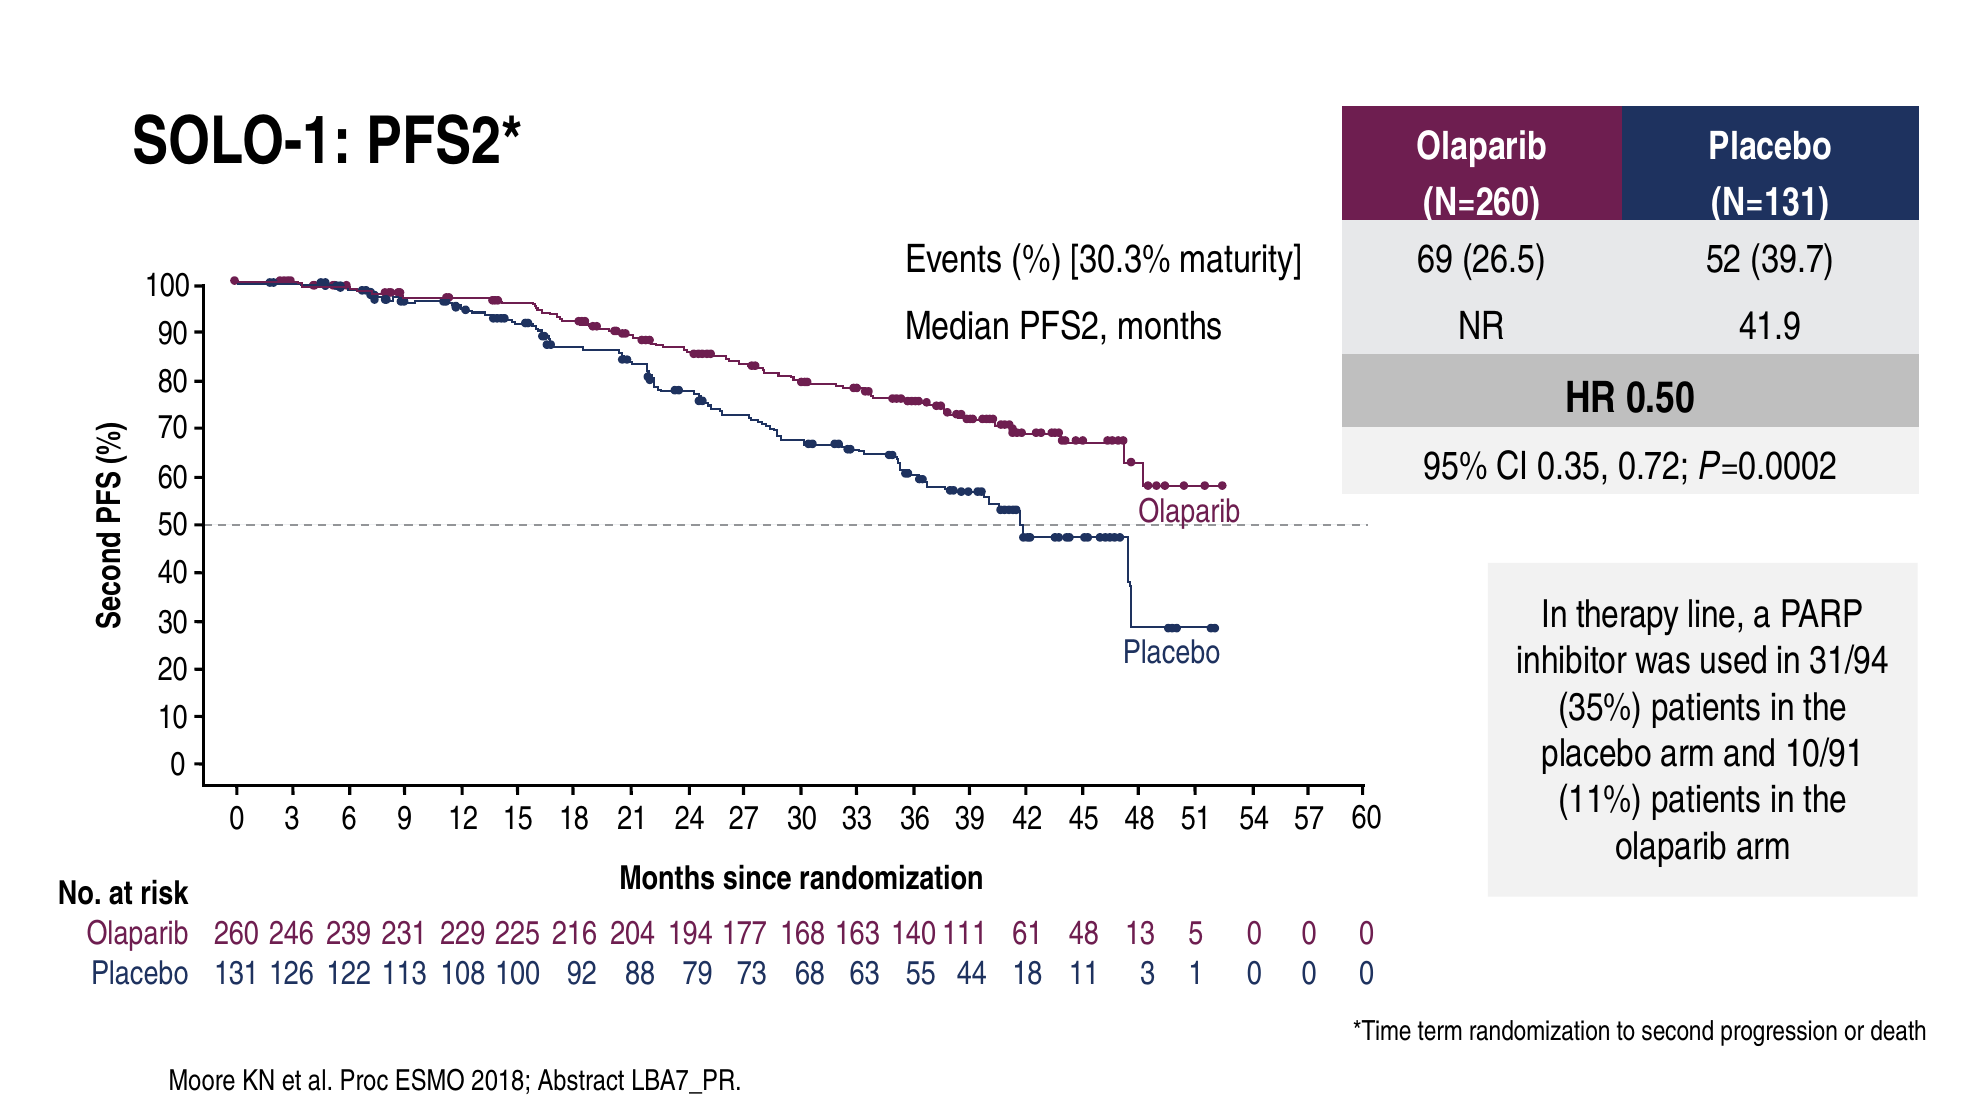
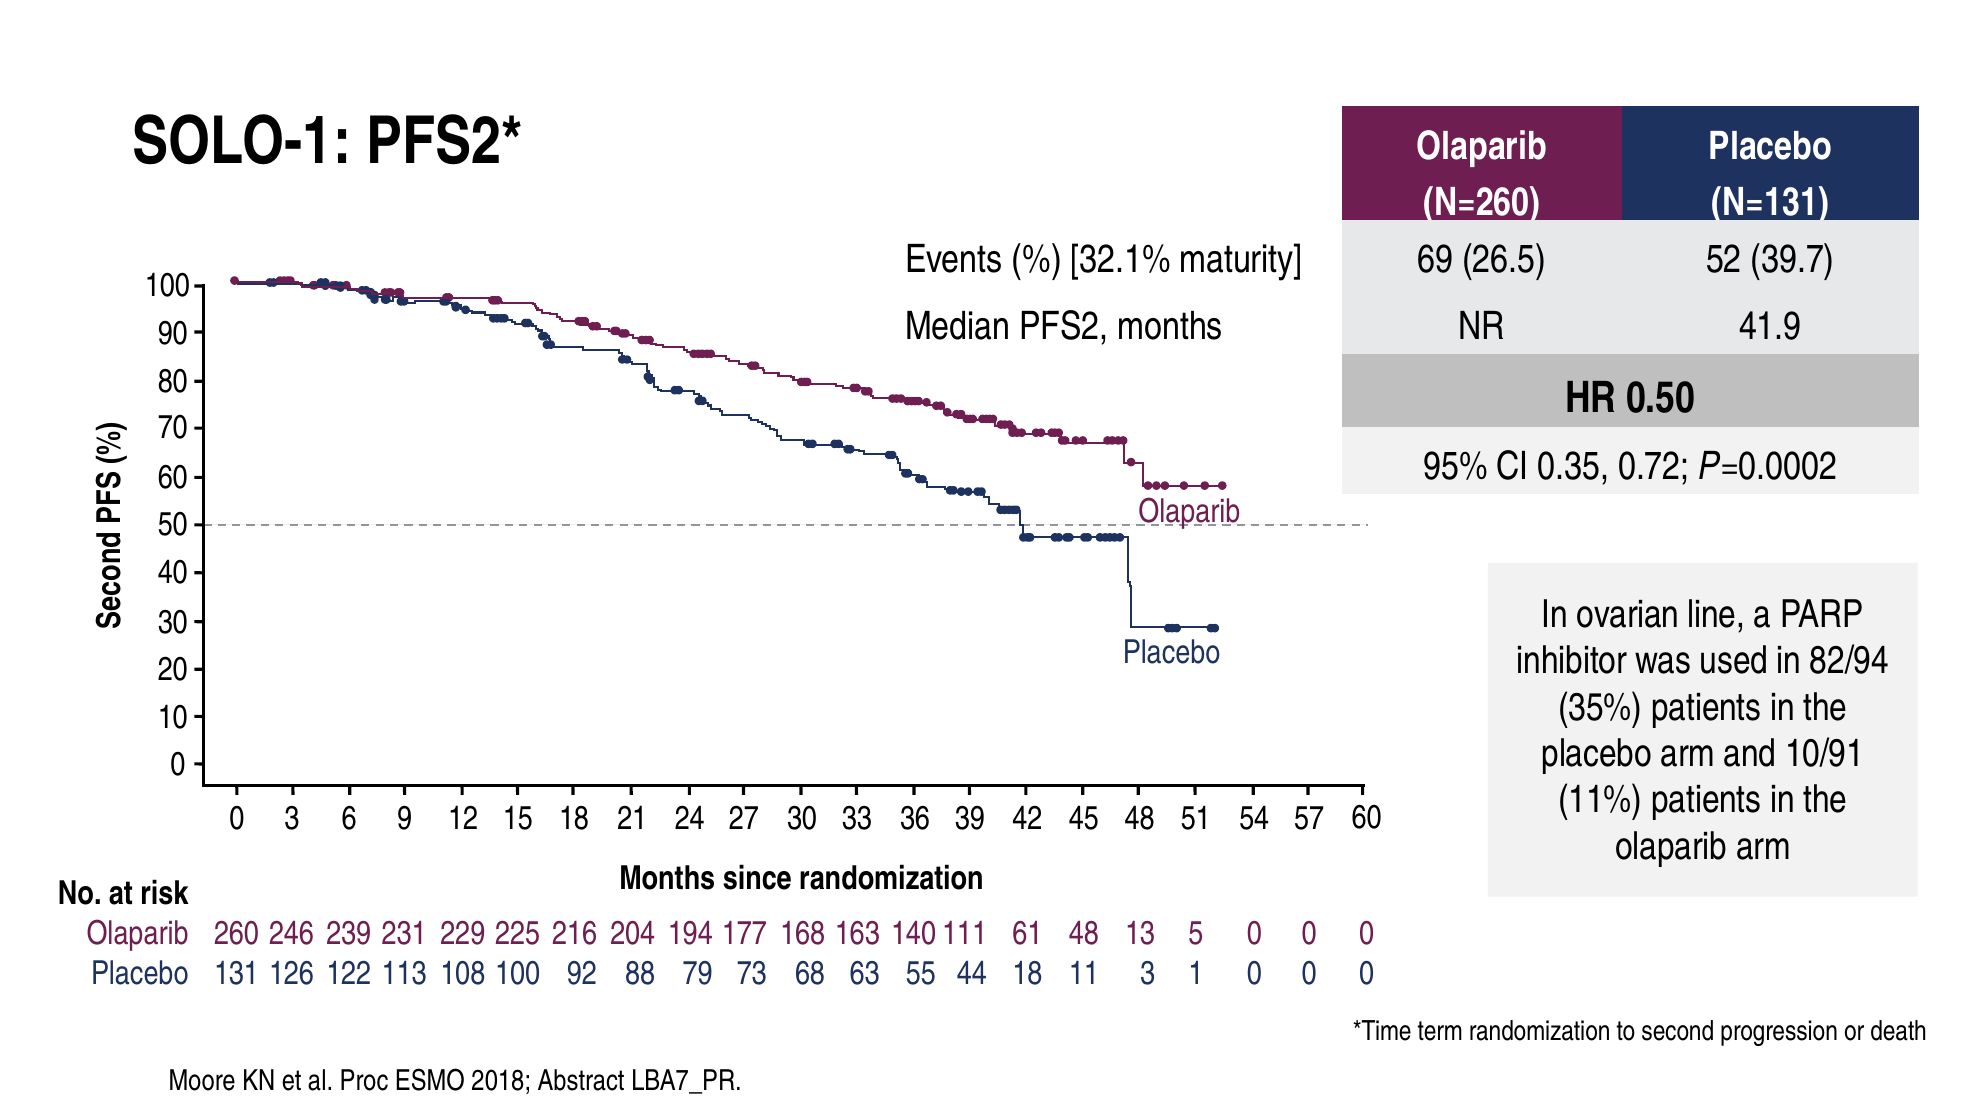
30.3%: 30.3% -> 32.1% (1121, 260)
therapy: therapy -> ovarian (1628, 615)
31/94: 31/94 -> 82/94 (1850, 661)
